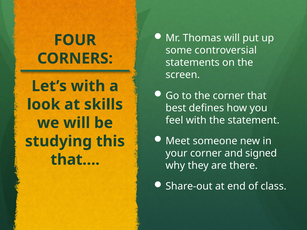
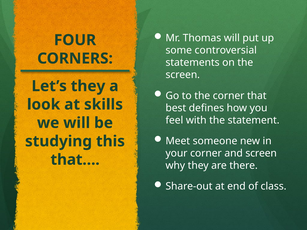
Let’s with: with -> they (88, 86)
and signed: signed -> screen (261, 153)
